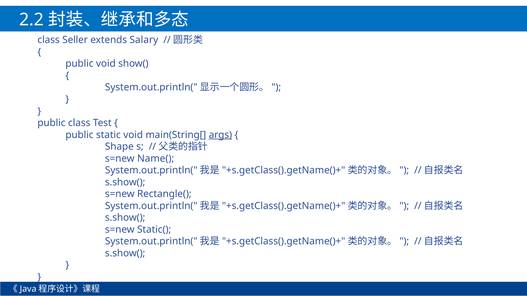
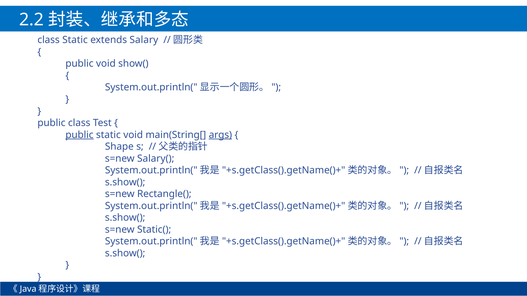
class Seller: Seller -> Static (75, 40)
public underline: none -> present (79, 135)
Name(: Name( -> Salary( (156, 159)
